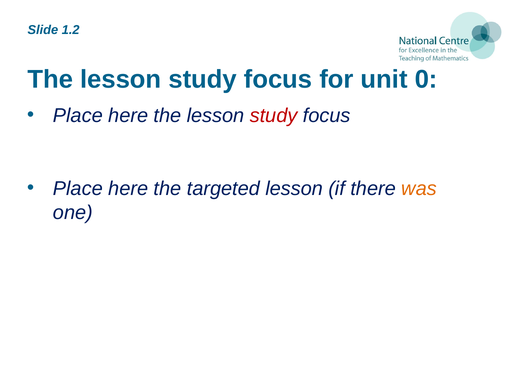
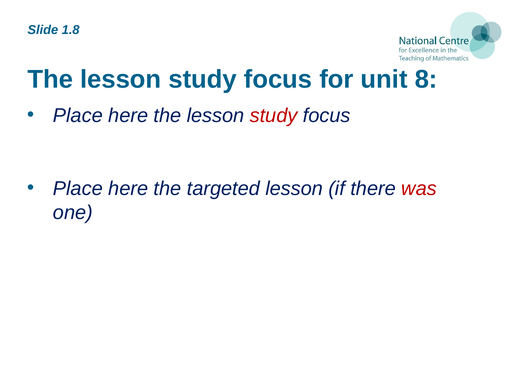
1.2: 1.2 -> 1.8 (71, 30)
0: 0 -> 8 (426, 79)
was colour: orange -> red (419, 188)
